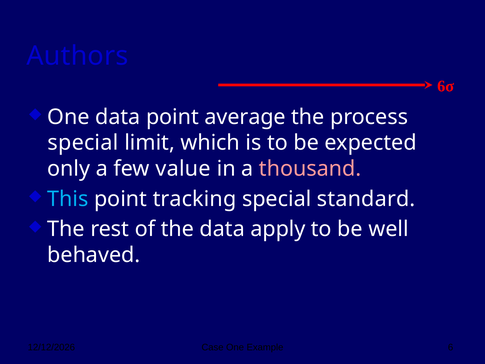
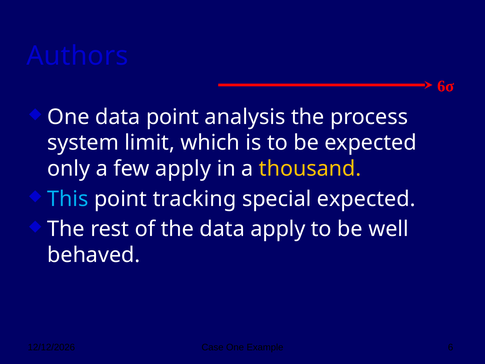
average: average -> analysis (245, 117)
special: special -> system (83, 143)
few value: value -> apply (183, 169)
thousand colour: pink -> yellow (310, 169)
special standard: standard -> expected (366, 199)
